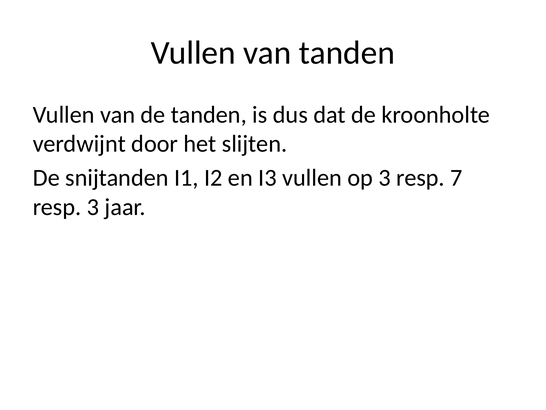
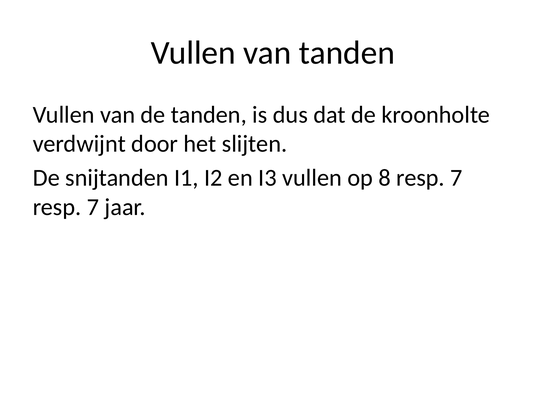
op 3: 3 -> 8 (384, 178)
3: 3 -> 7 (93, 207)
